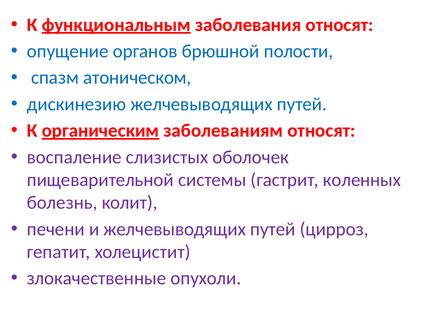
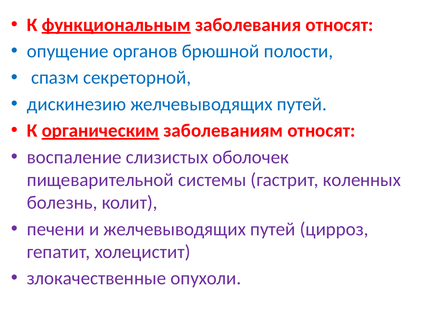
атоническом: атоническом -> секреторной (137, 78)
